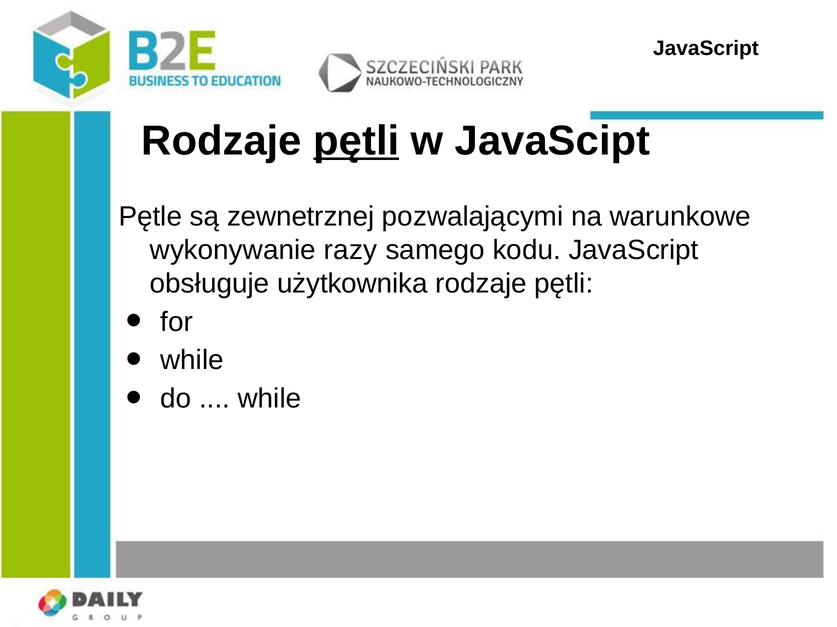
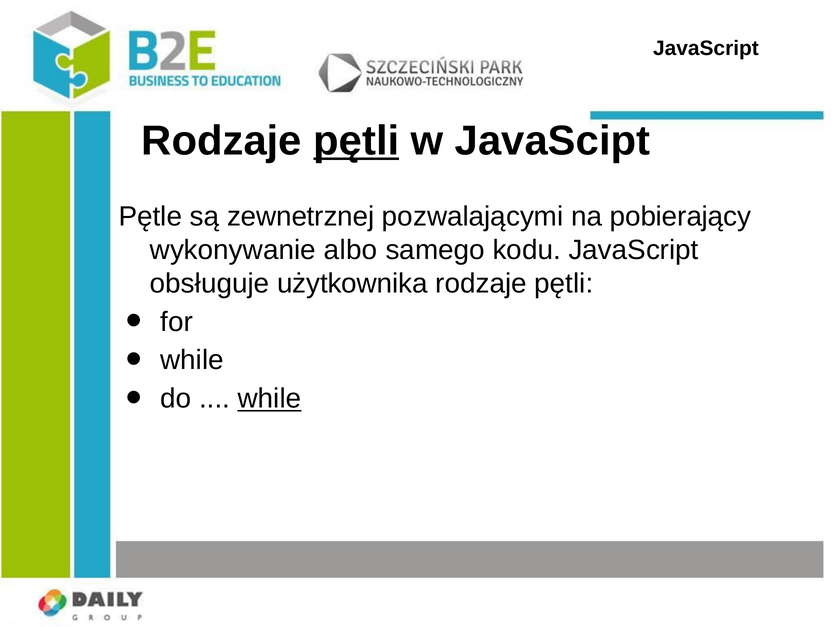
warunkowe: warunkowe -> pobierający (680, 217)
razy: razy -> albo (351, 250)
while underline: none -> present (270, 399)
